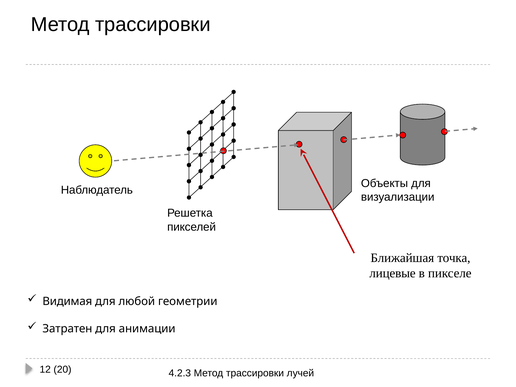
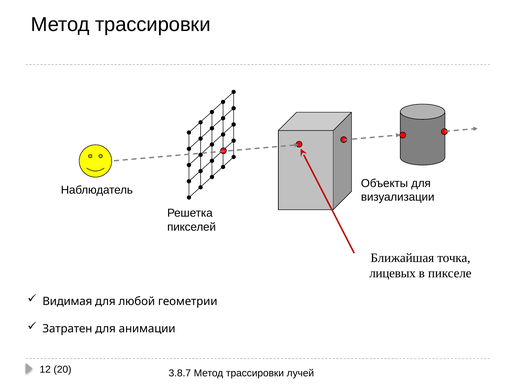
лицевые: лицевые -> лицевых (393, 273)
4.2.3: 4.2.3 -> 3.8.7 (180, 373)
